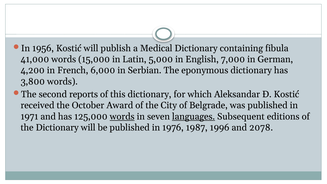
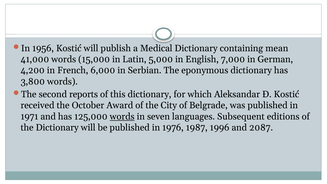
fibula: fibula -> mean (277, 48)
languages underline: present -> none (194, 116)
2078: 2078 -> 2087 (261, 127)
